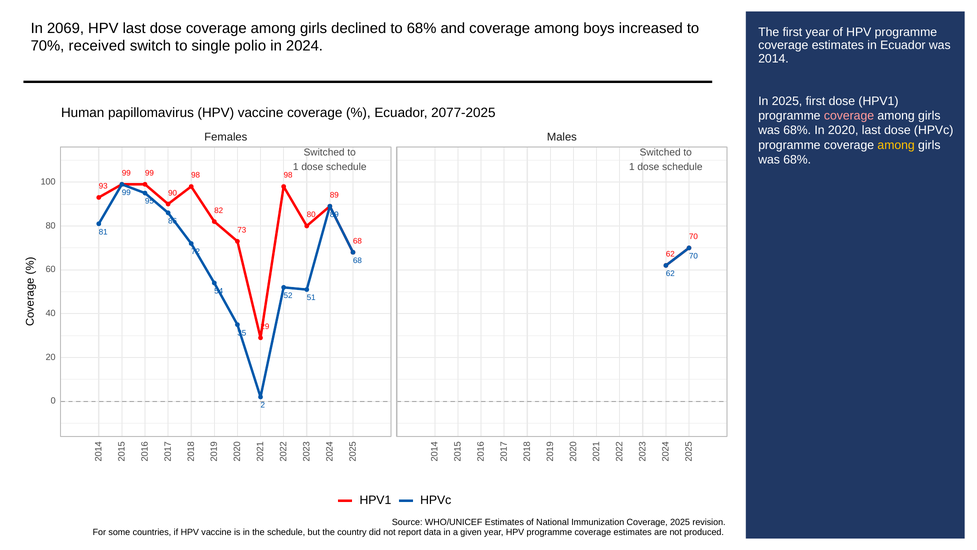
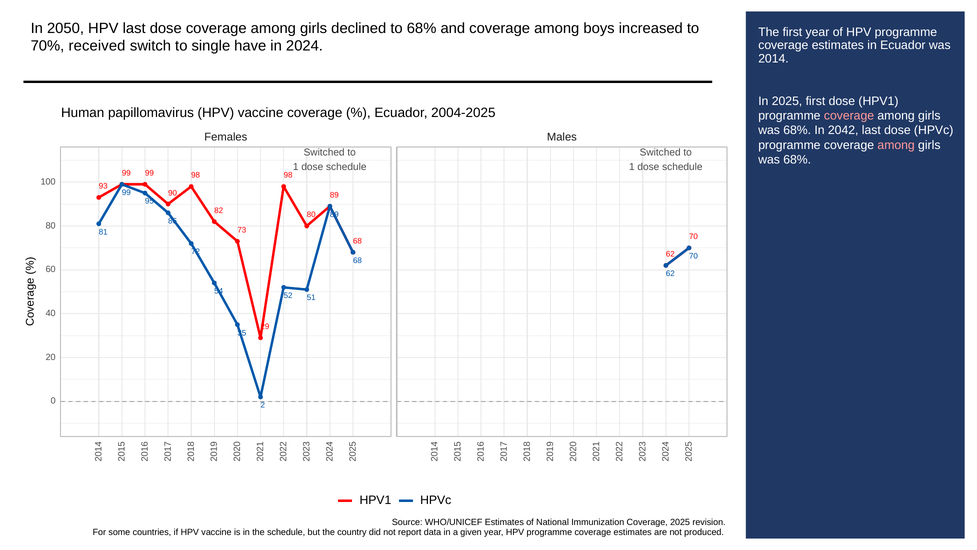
2069: 2069 -> 2050 (66, 28)
polio: polio -> have (250, 46)
2077-2025: 2077-2025 -> 2004-2025 (463, 113)
2020: 2020 -> 2042 (843, 130)
among colour: yellow -> pink (896, 145)
